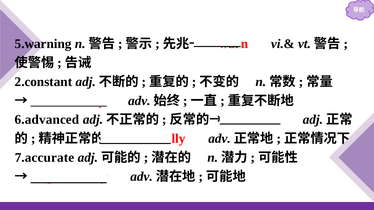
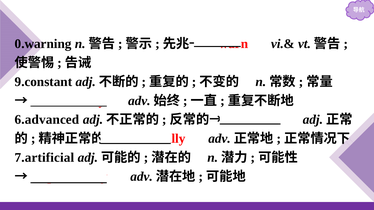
5.warning: 5.warning -> 0.warning (43, 44)
2.constant: 2.constant -> 9.constant (43, 82)
7.accurate: 7.accurate -> 7.artificial (44, 158)
